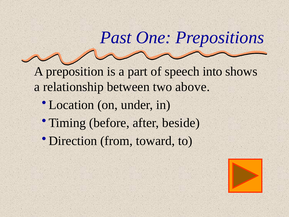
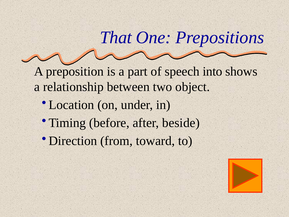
Past: Past -> That (116, 37)
above: above -> object (193, 87)
